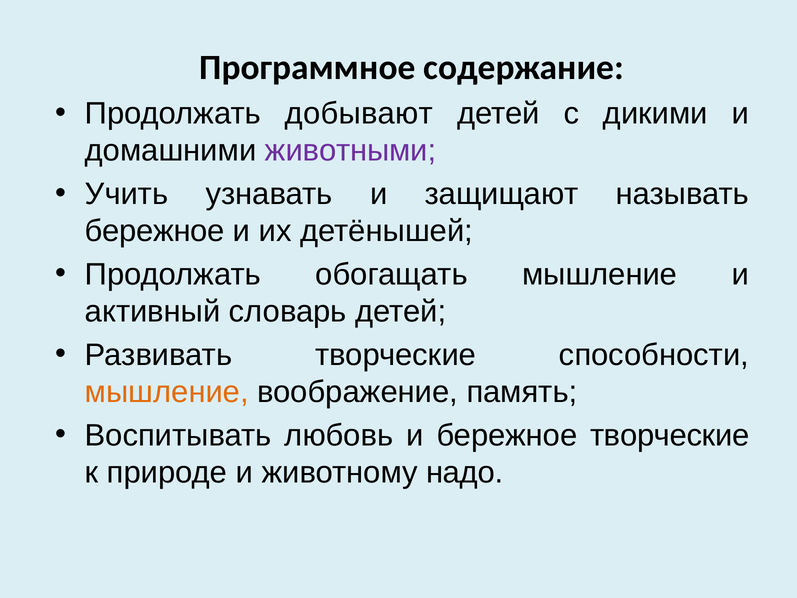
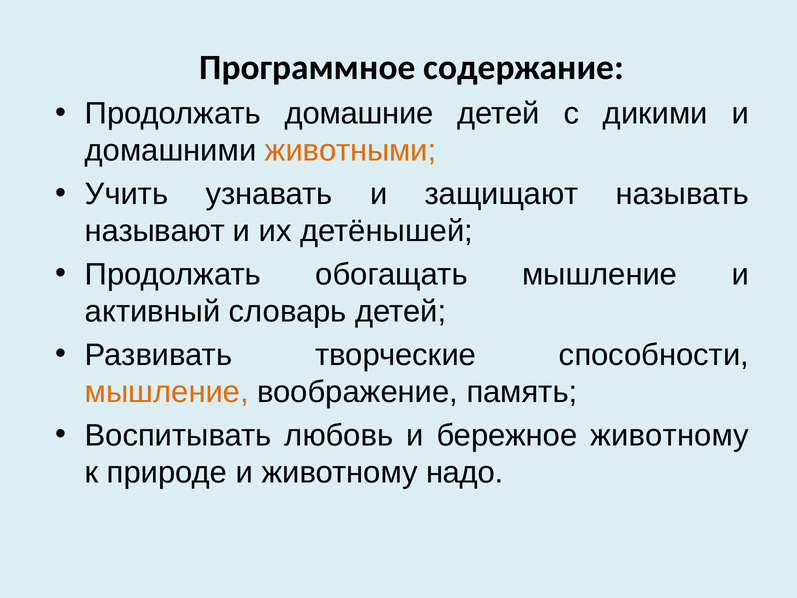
добывают: добывают -> домашние (359, 113)
животными colour: purple -> orange (351, 151)
бережное: бережное -> называют (155, 231)
бережное творческие: творческие -> животному (669, 435)
